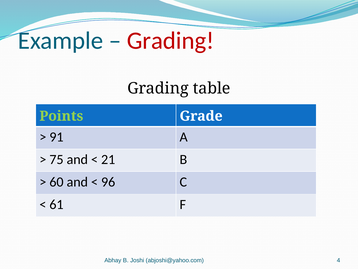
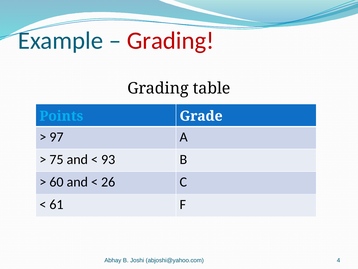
Points colour: light green -> light blue (61, 116)
91: 91 -> 97 (56, 137)
21: 21 -> 93 (108, 159)
96: 96 -> 26 (108, 182)
